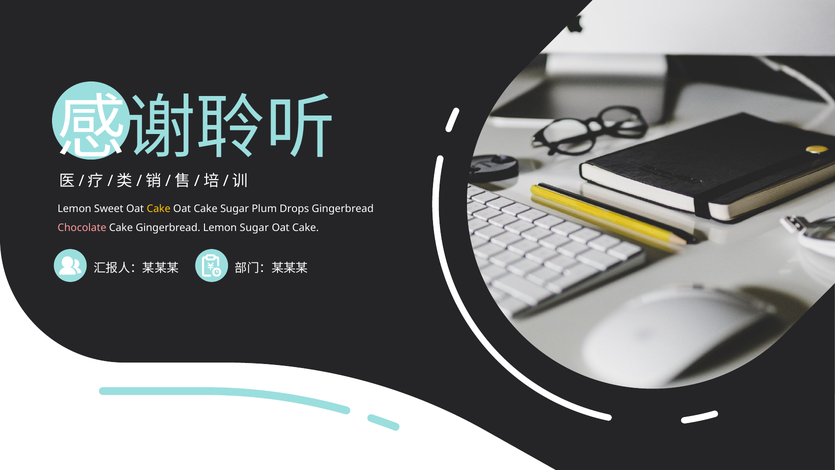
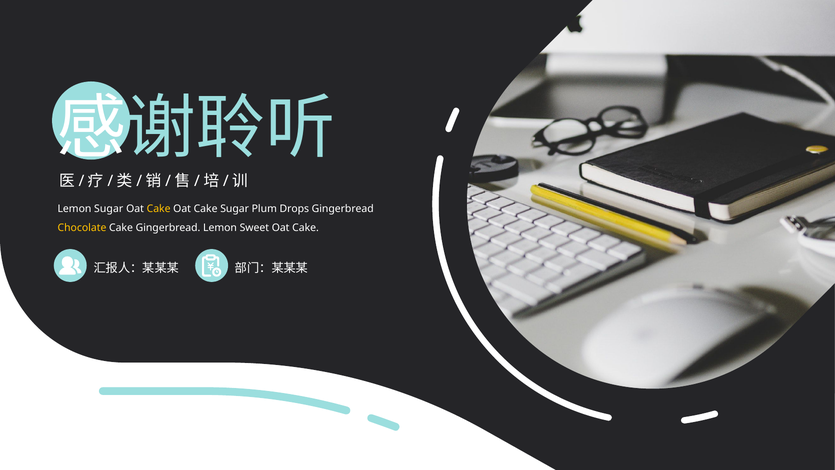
Lemon Sweet: Sweet -> Sugar (109, 209)
Chocolate colour: pink -> yellow (82, 228)
Lemon Sugar: Sugar -> Sweet (254, 228)
